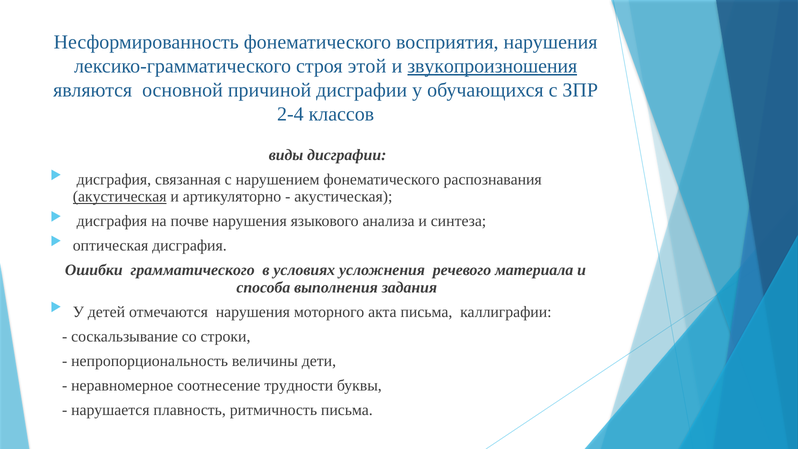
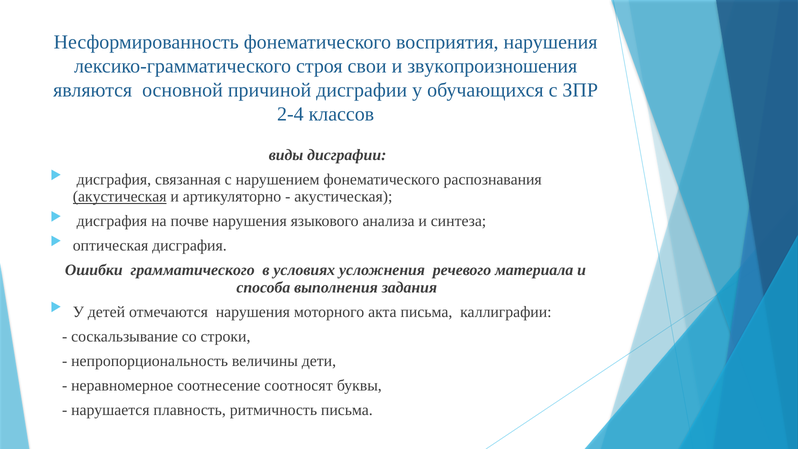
этой: этой -> свои (367, 66)
звукопроизношения underline: present -> none (492, 66)
трудности: трудности -> соотносят (299, 385)
